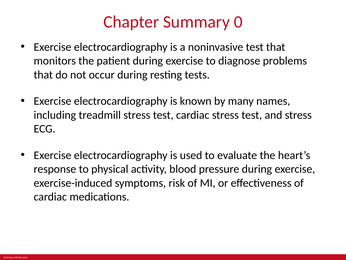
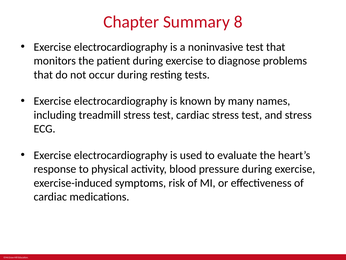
0: 0 -> 8 (238, 22)
